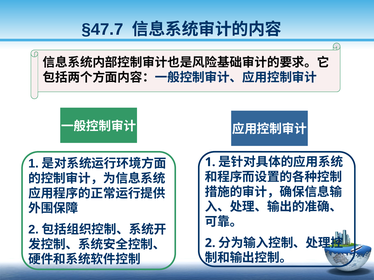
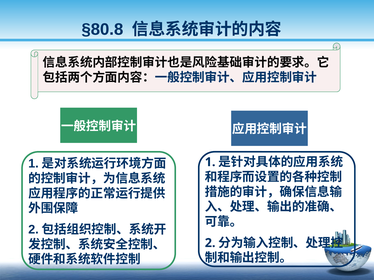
§47.7: §47.7 -> §80.8 (102, 30)
